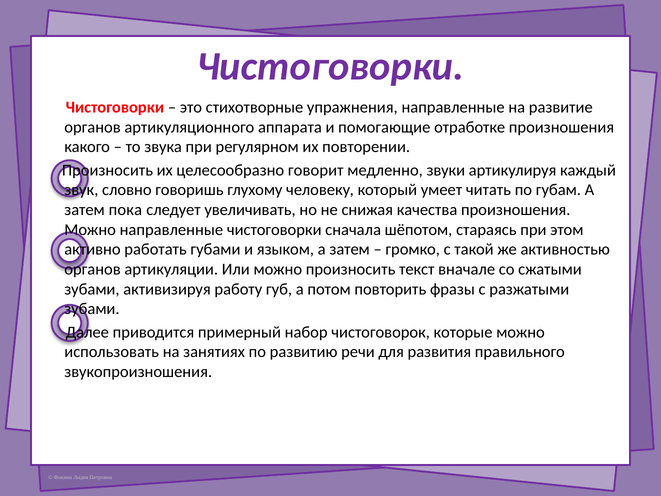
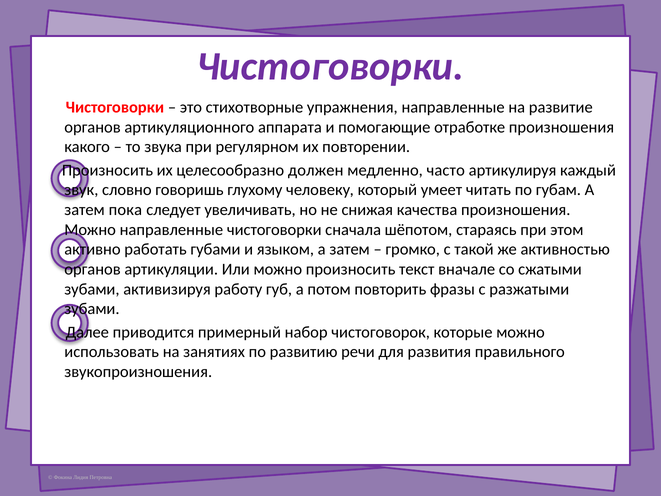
говорит: говорит -> должен (316, 170)
звуки: звуки -> часто (446, 170)
